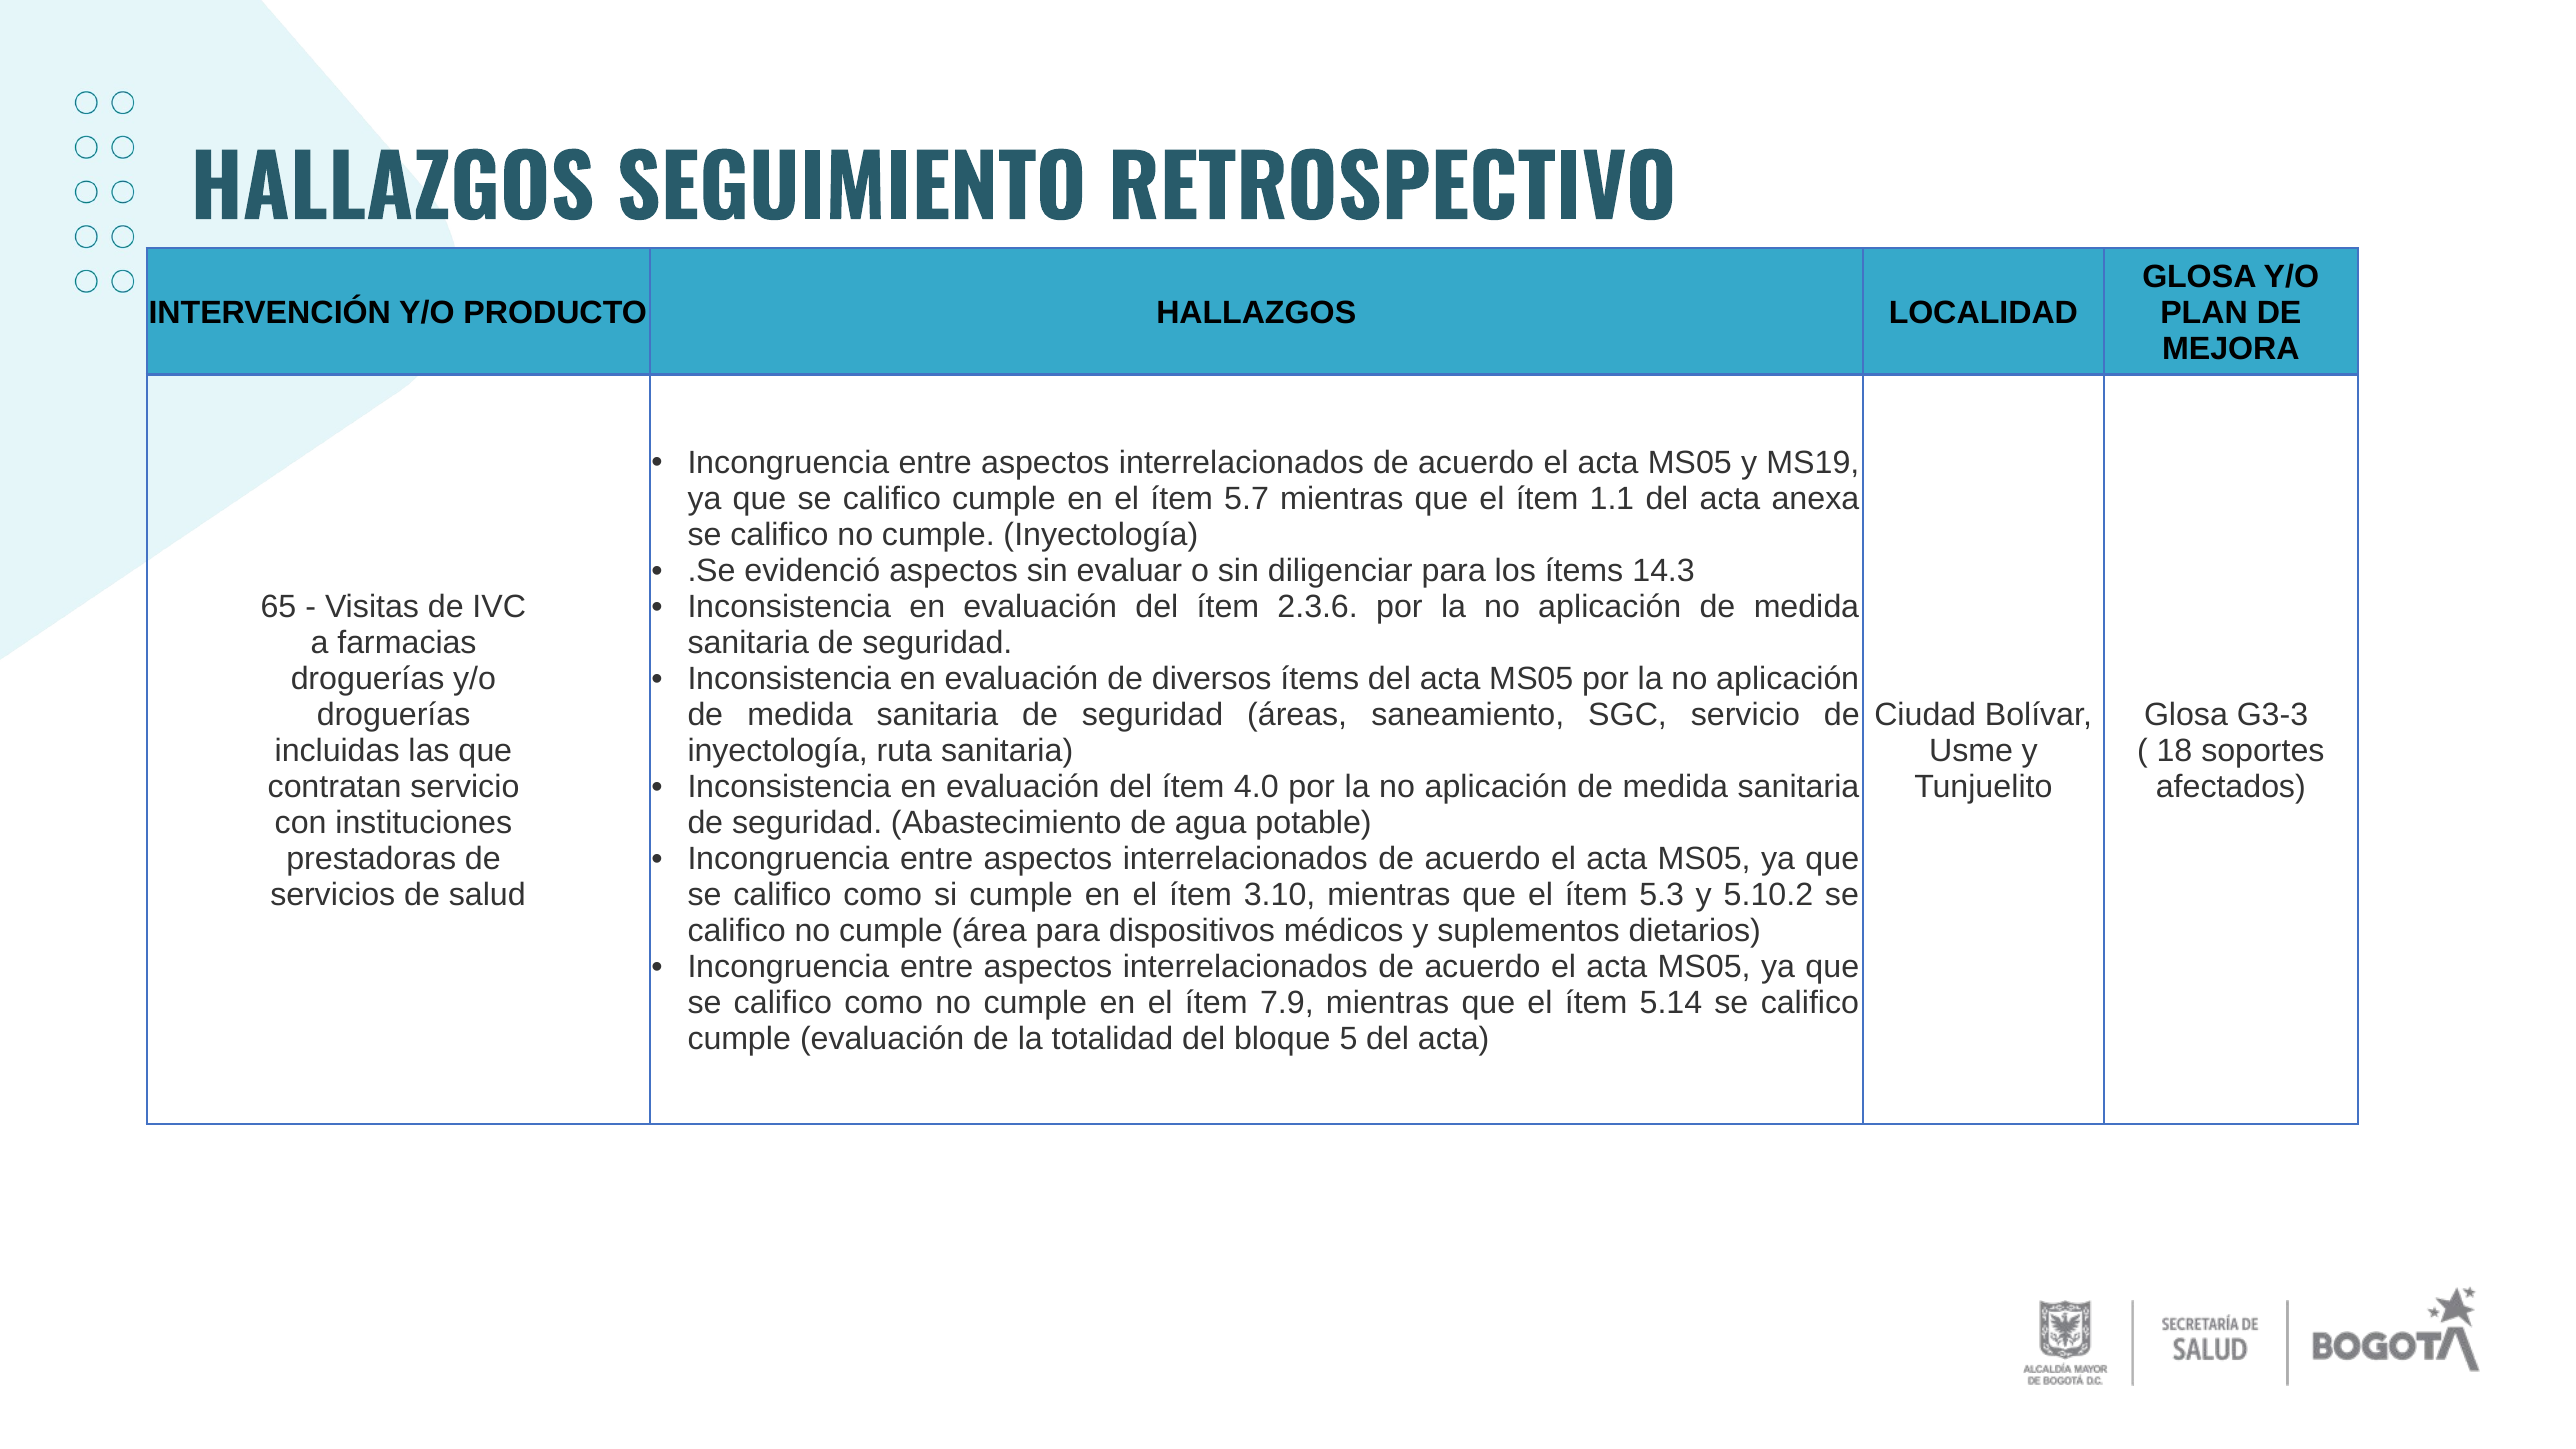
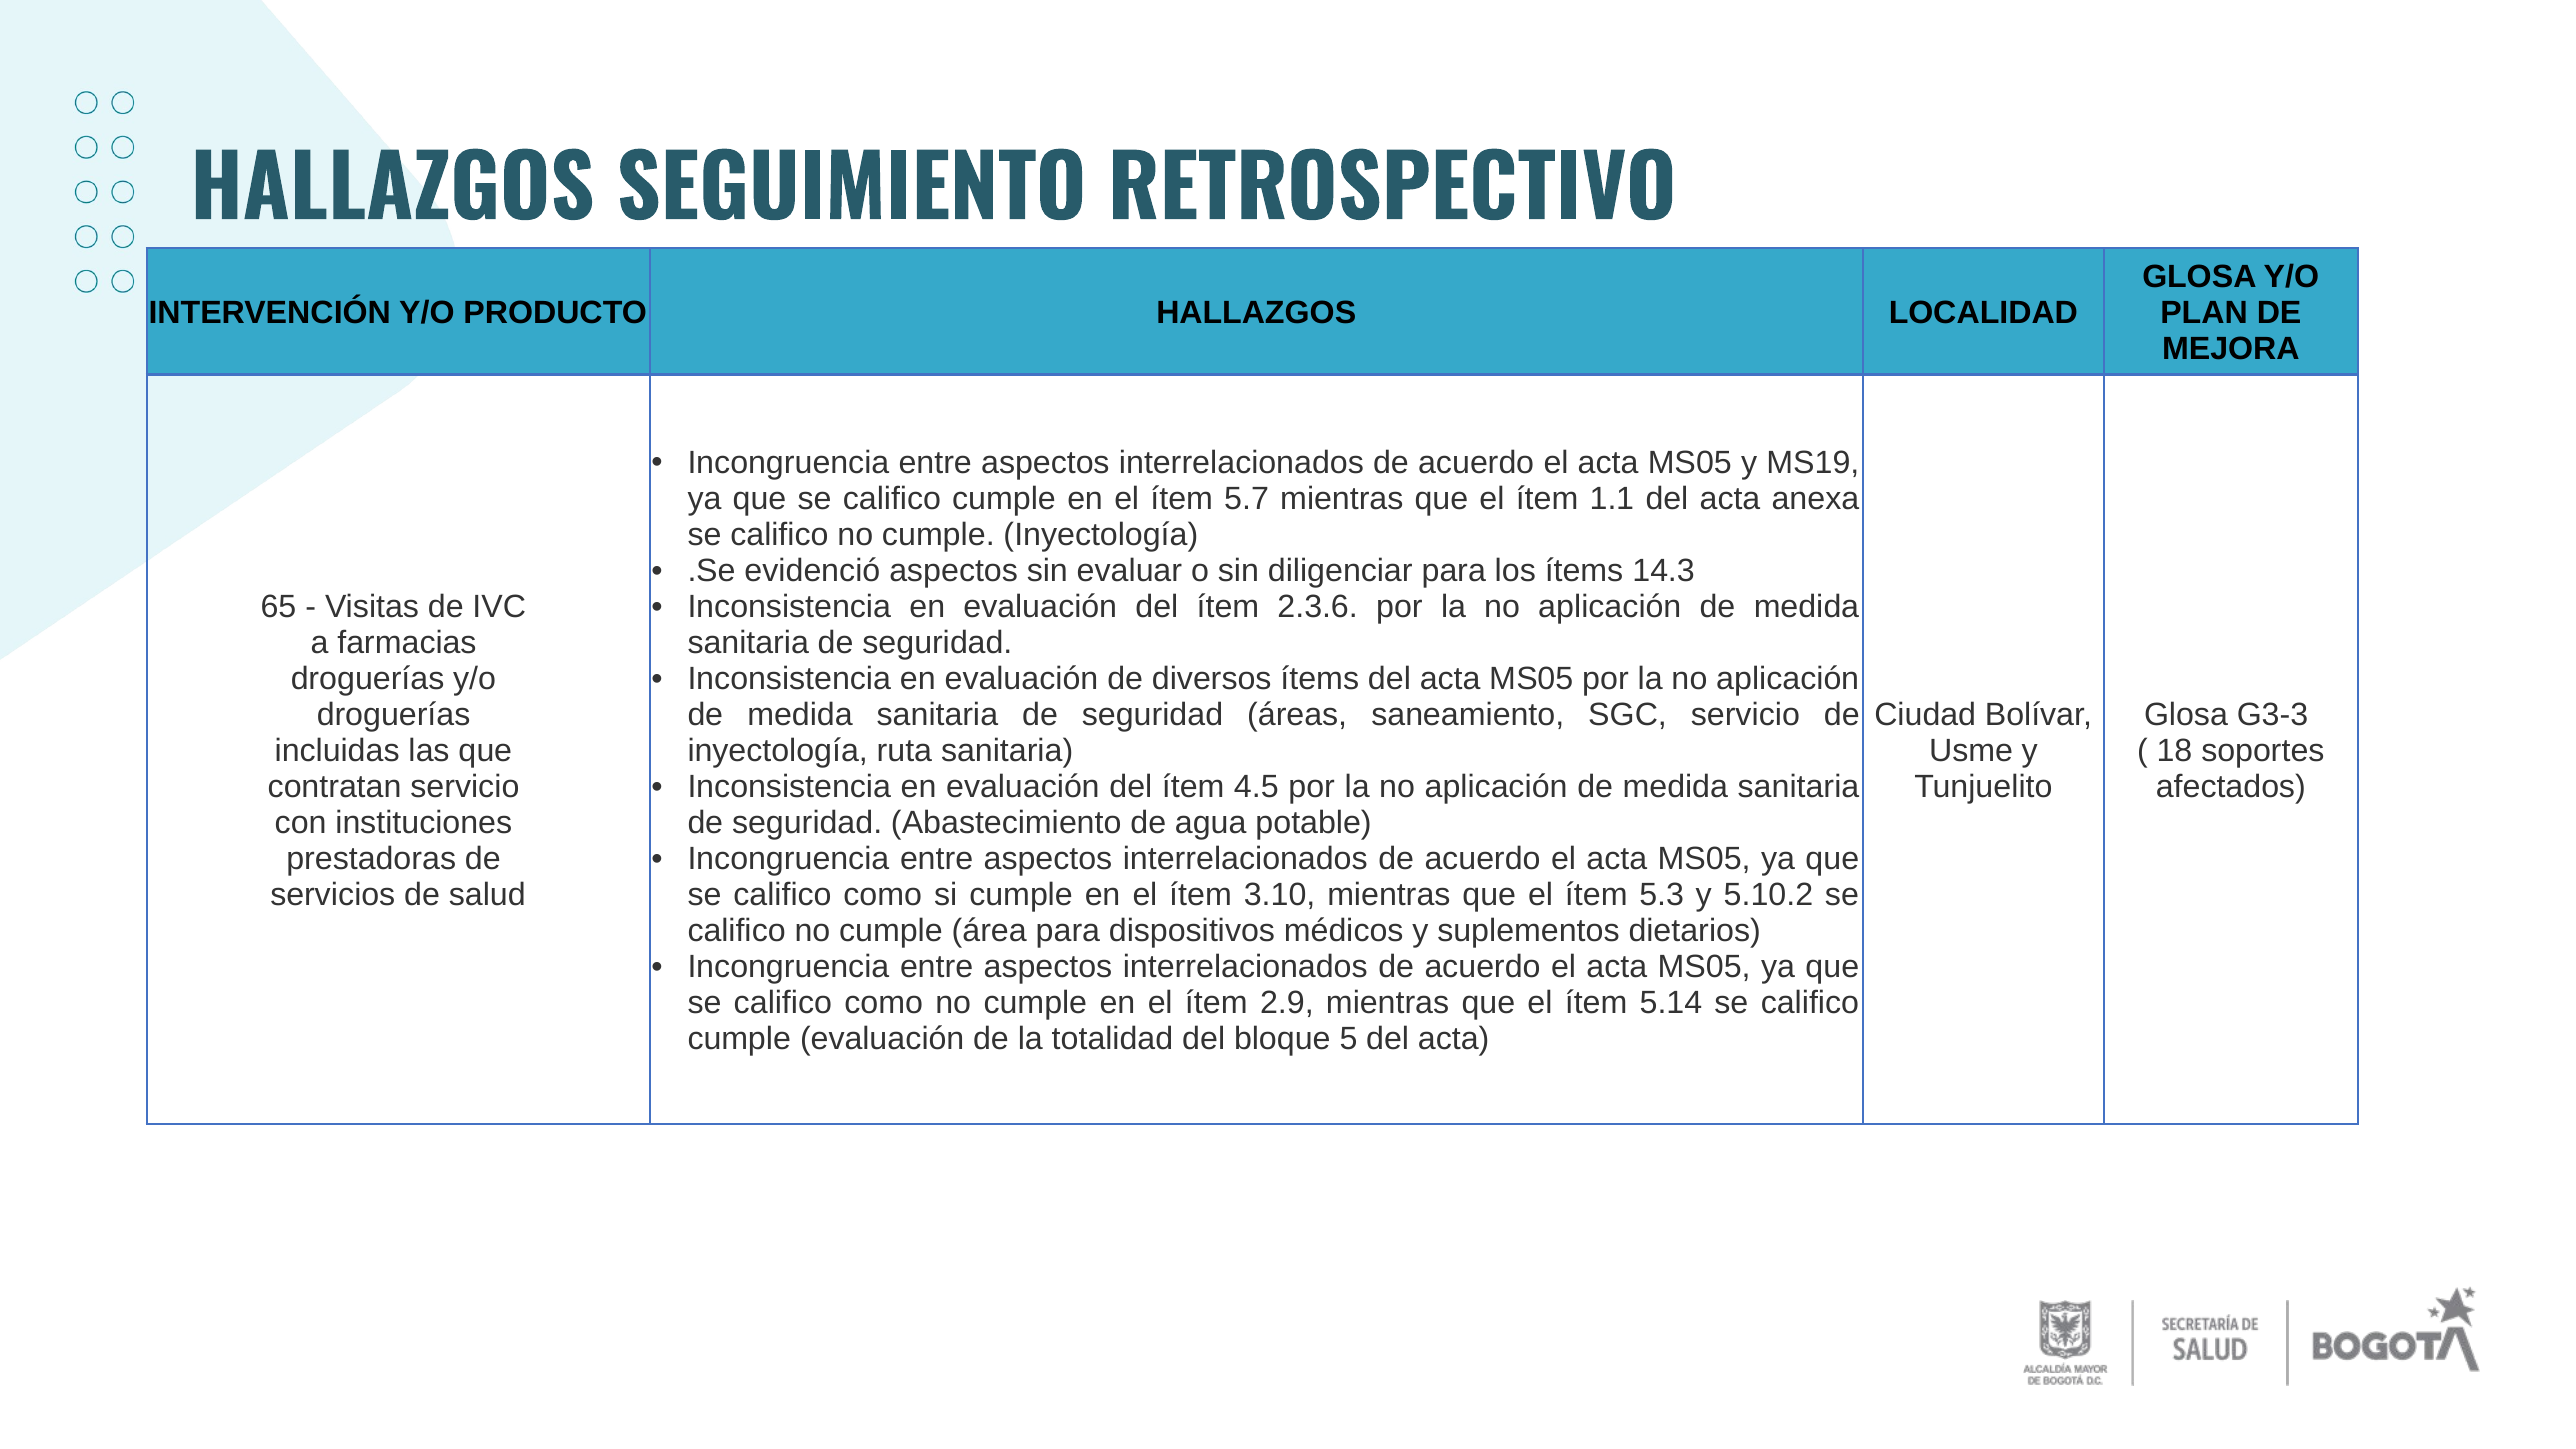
4.0: 4.0 -> 4.5 (1256, 787)
7.9: 7.9 -> 2.9 (1287, 1003)
